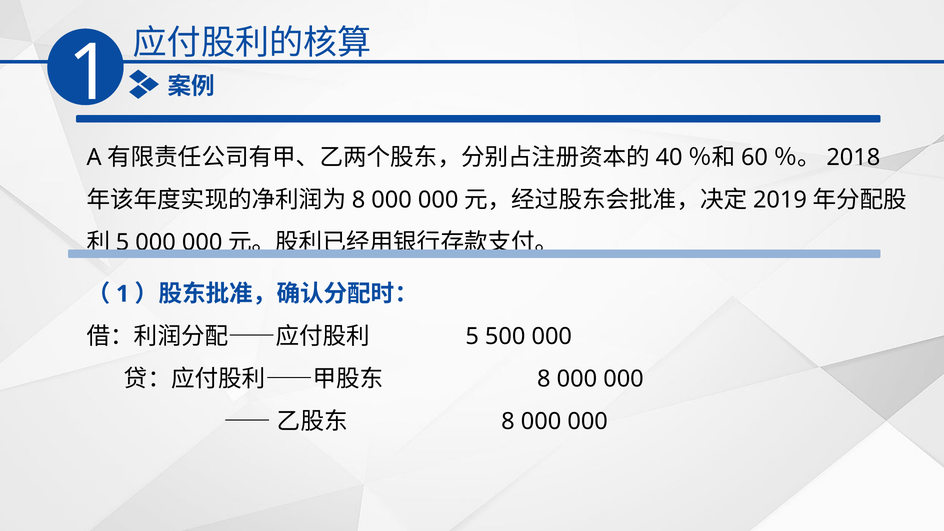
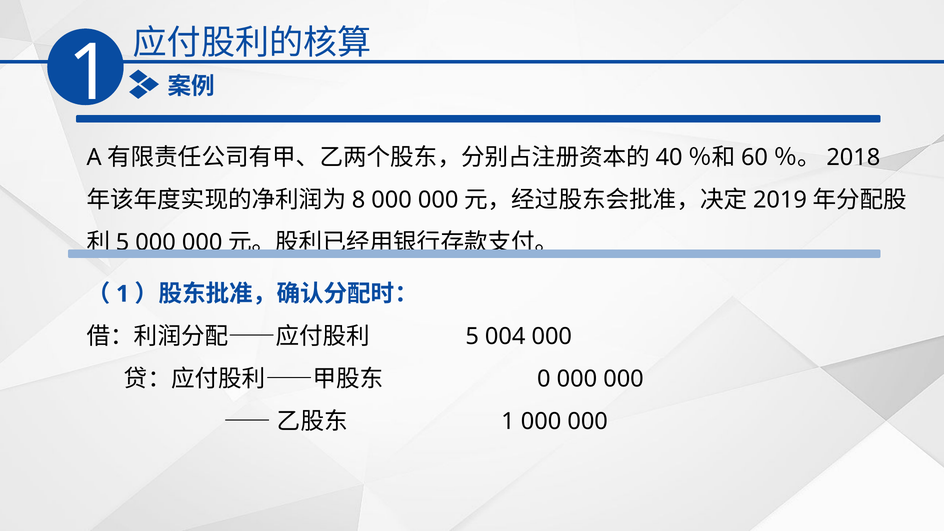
500: 500 -> 004 (505, 336)
8: 8 -> 0 (544, 379)
8: 8 -> 1 (508, 421)
